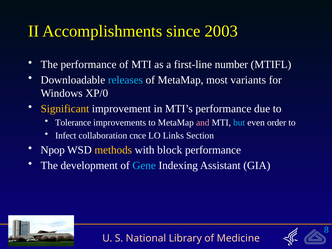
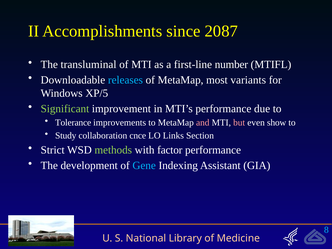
2003: 2003 -> 2087 (221, 31)
The performance: performance -> transluminal (89, 64)
XP/0: XP/0 -> XP/5 (97, 93)
Significant colour: yellow -> light green (65, 109)
but colour: light blue -> pink (239, 123)
order: order -> show (277, 123)
Infect: Infect -> Study (66, 135)
Npop: Npop -> Strict (53, 150)
methods colour: yellow -> light green (113, 150)
block: block -> factor (170, 150)
